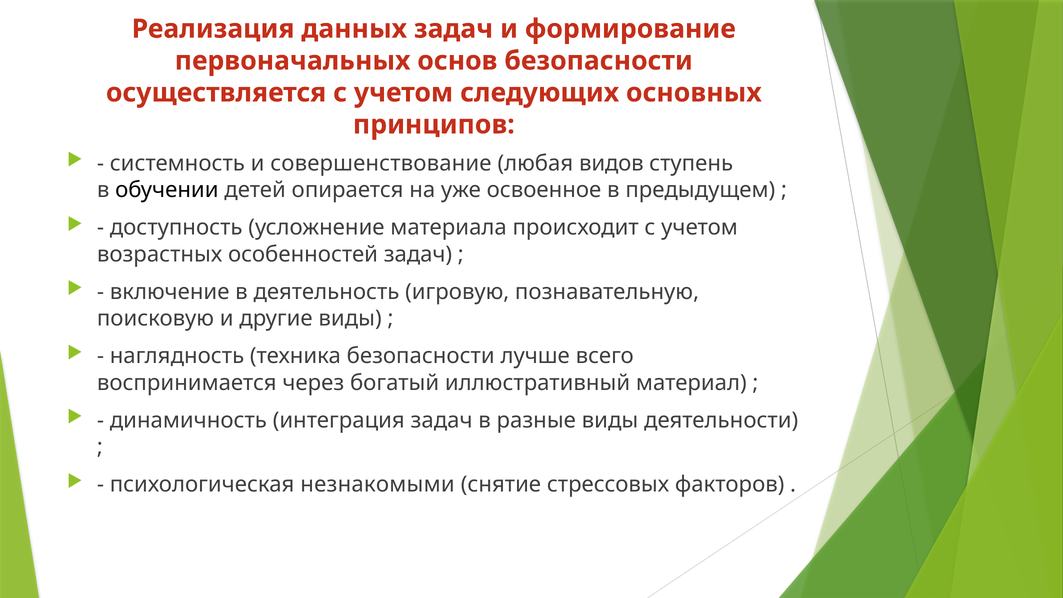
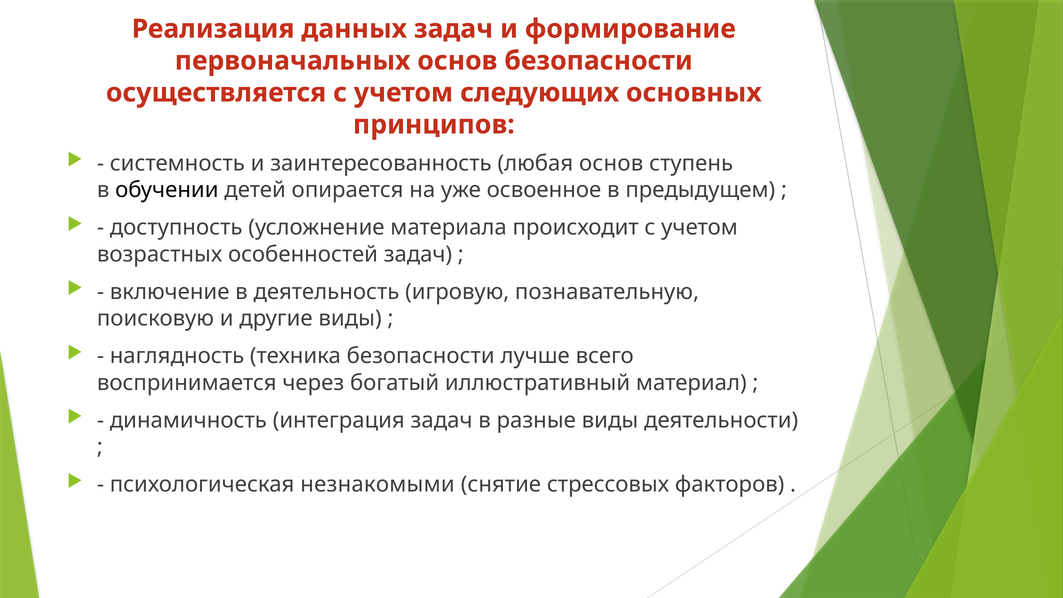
совершенствование: совершенствование -> заинтересованность (381, 163)
любая видов: видов -> основ (611, 163)
